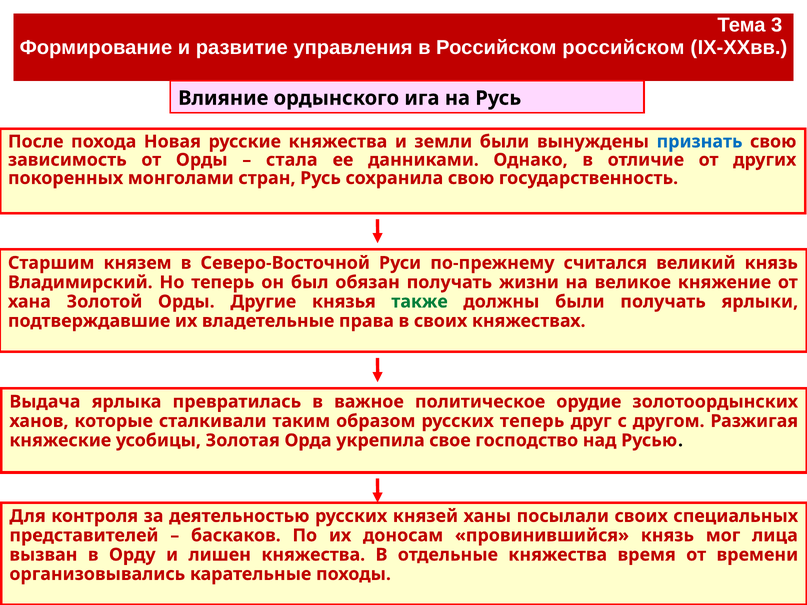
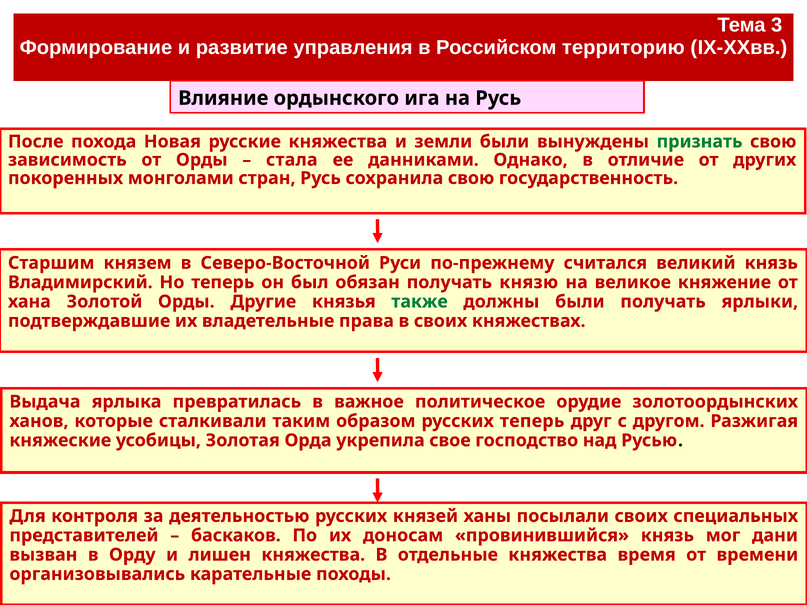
Российском российском: российском -> территорию (623, 48)
признать colour: blue -> green (700, 142)
жизни: жизни -> князю (529, 282)
лица: лица -> дани (775, 536)
